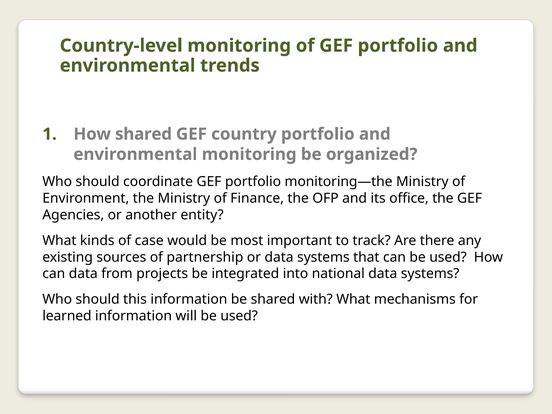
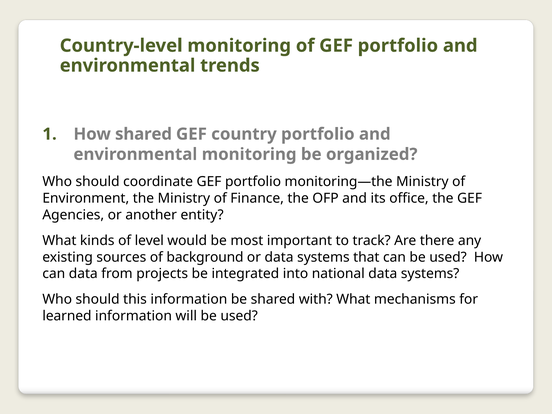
case: case -> level (149, 241)
partnership: partnership -> background (205, 257)
